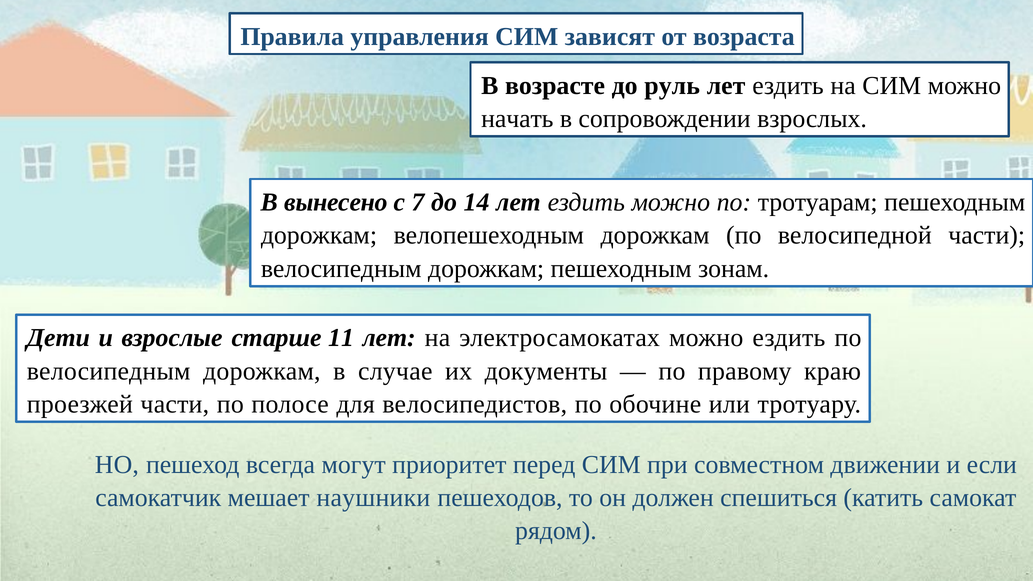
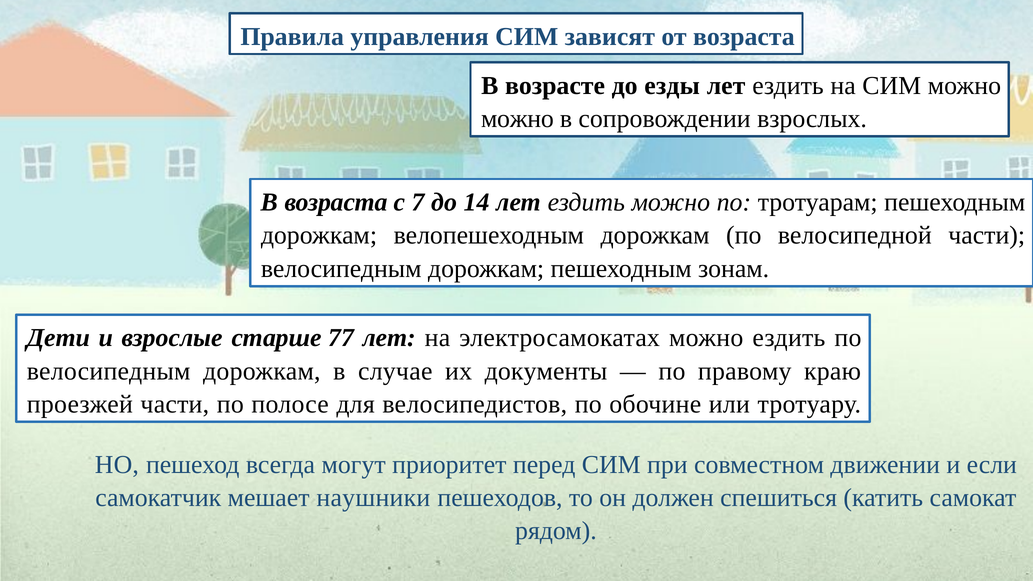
руль: руль -> езды (672, 86)
начать: начать -> можно (517, 119)
В вынесено: вынесено -> возраста (336, 202)
11: 11 -> 77 (341, 338)
